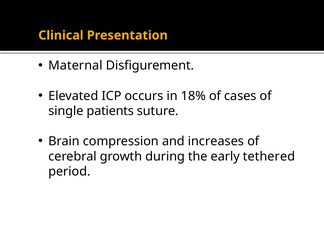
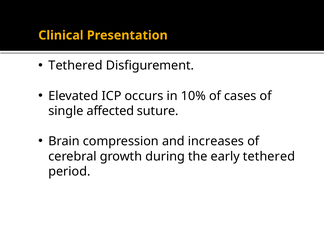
Maternal: Maternal -> Tethered (76, 66)
18%: 18% -> 10% (193, 96)
patients: patients -> affected (110, 111)
